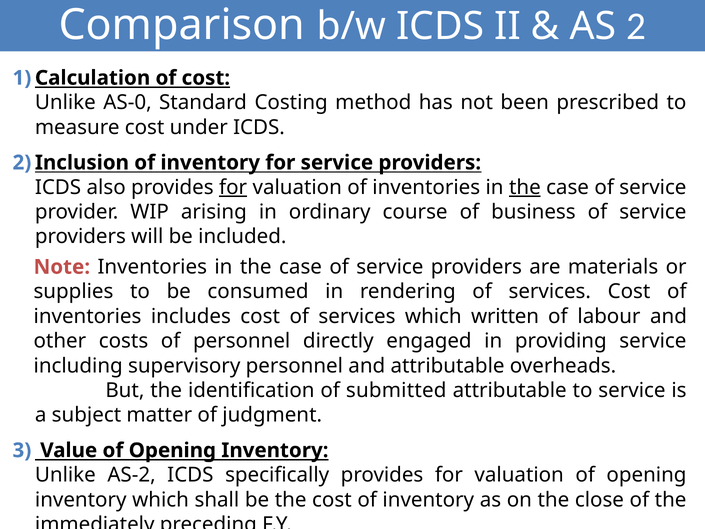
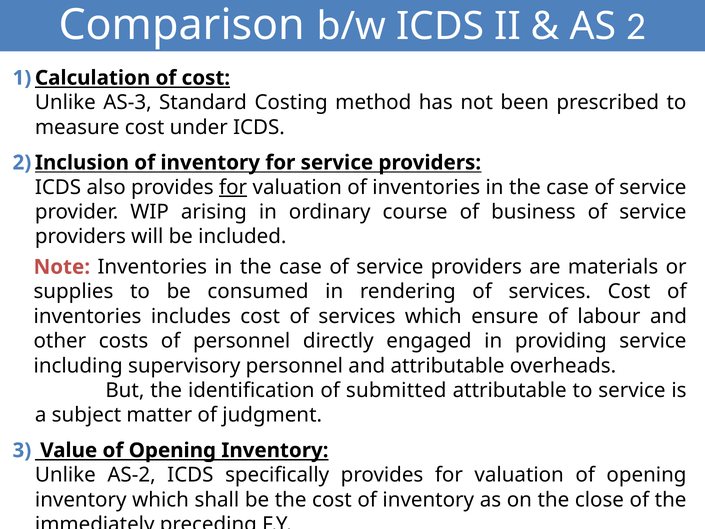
AS-0: AS-0 -> AS-3 (128, 103)
the underline: present -> none (525, 187)
written: written -> ensure (505, 316)
